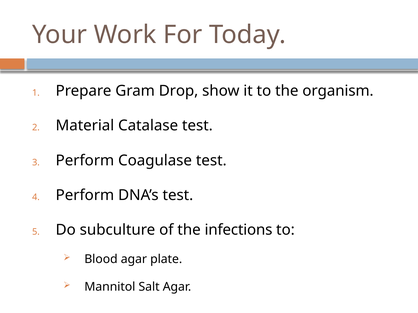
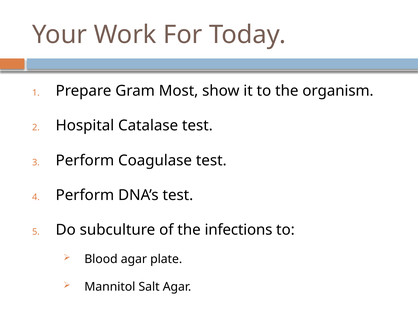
Drop: Drop -> Most (179, 91)
Material: Material -> Hospital (85, 126)
